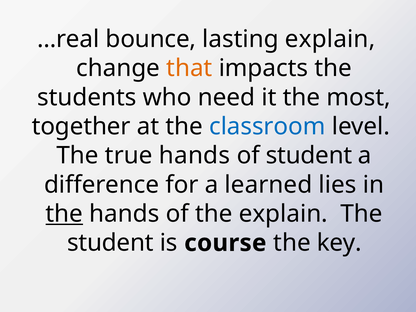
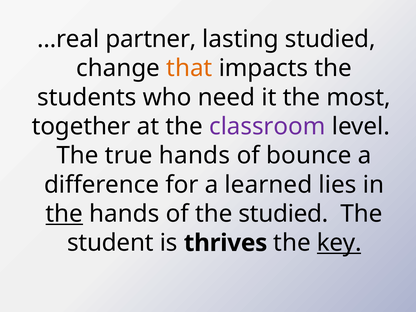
bounce: bounce -> partner (151, 39)
lasting explain: explain -> studied (330, 39)
classroom colour: blue -> purple (267, 127)
of student: student -> bounce (309, 156)
the explain: explain -> studied (283, 214)
course: course -> thrives (226, 243)
key underline: none -> present (339, 243)
